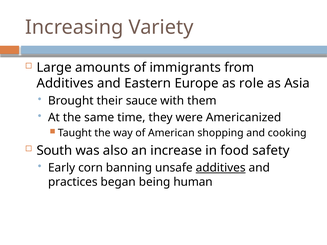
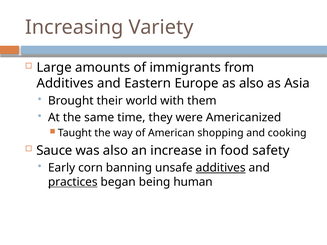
as role: role -> also (252, 83)
sauce: sauce -> world (142, 101)
South: South -> Sauce (54, 151)
practices underline: none -> present (73, 182)
